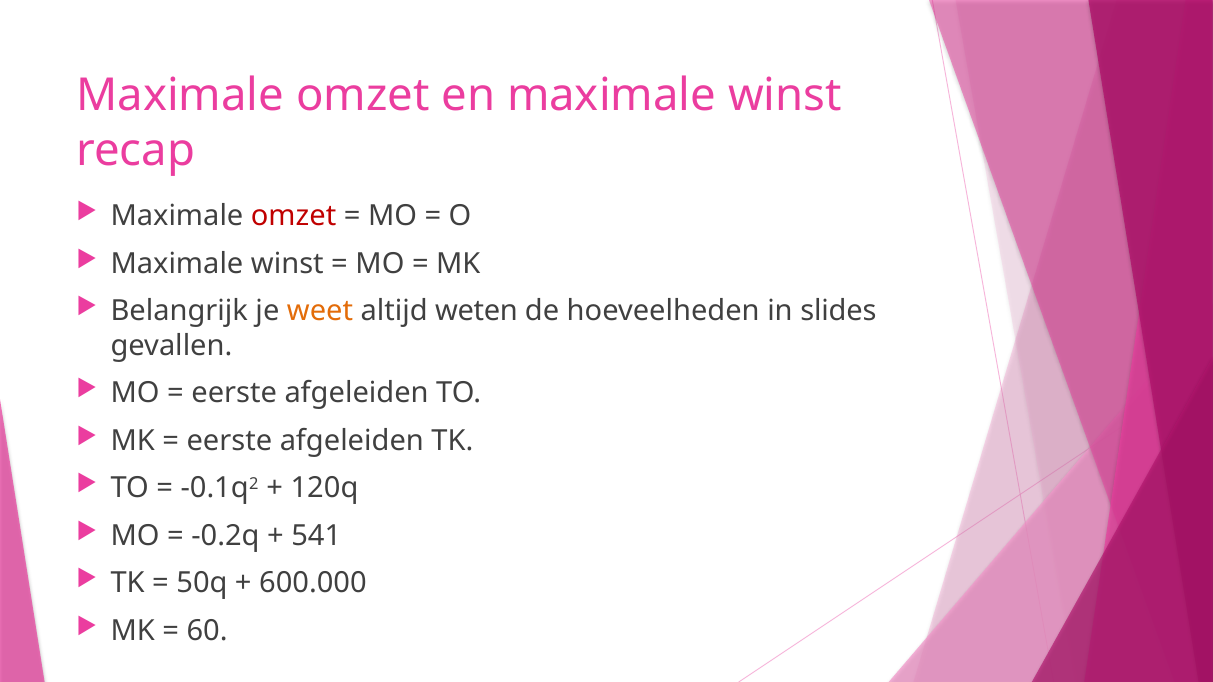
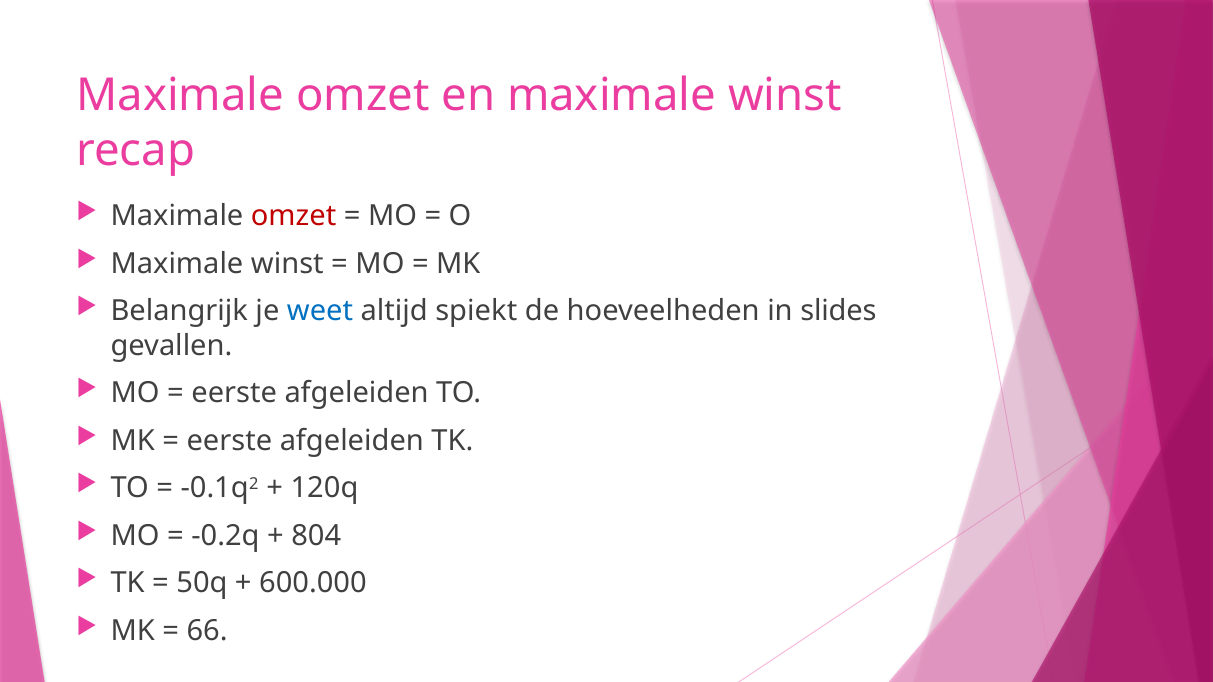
weet colour: orange -> blue (320, 311)
weten: weten -> spiekt (476, 311)
541: 541 -> 804 (316, 536)
60: 60 -> 66 (207, 631)
